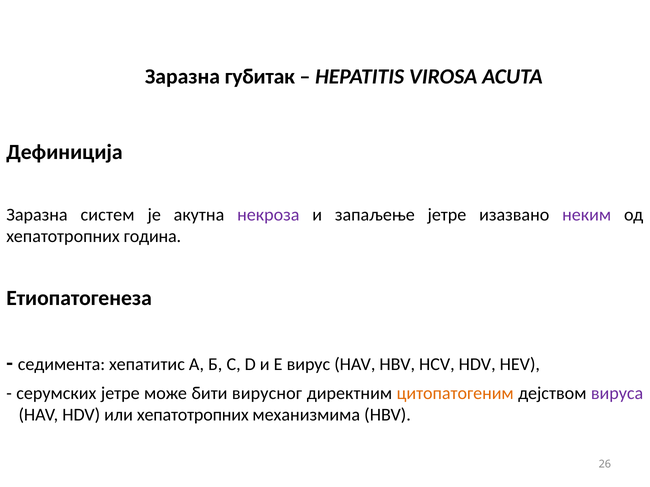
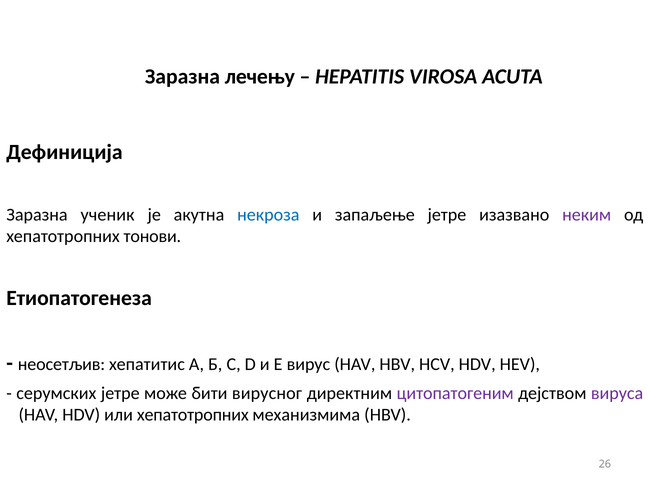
губитак: губитак -> лечењу (260, 77)
систем: систем -> ученик (108, 215)
некроза colour: purple -> blue (268, 215)
година: година -> тонови (152, 236)
седимента: седимента -> неосетљив (62, 365)
цитопатогеним colour: orange -> purple (455, 394)
